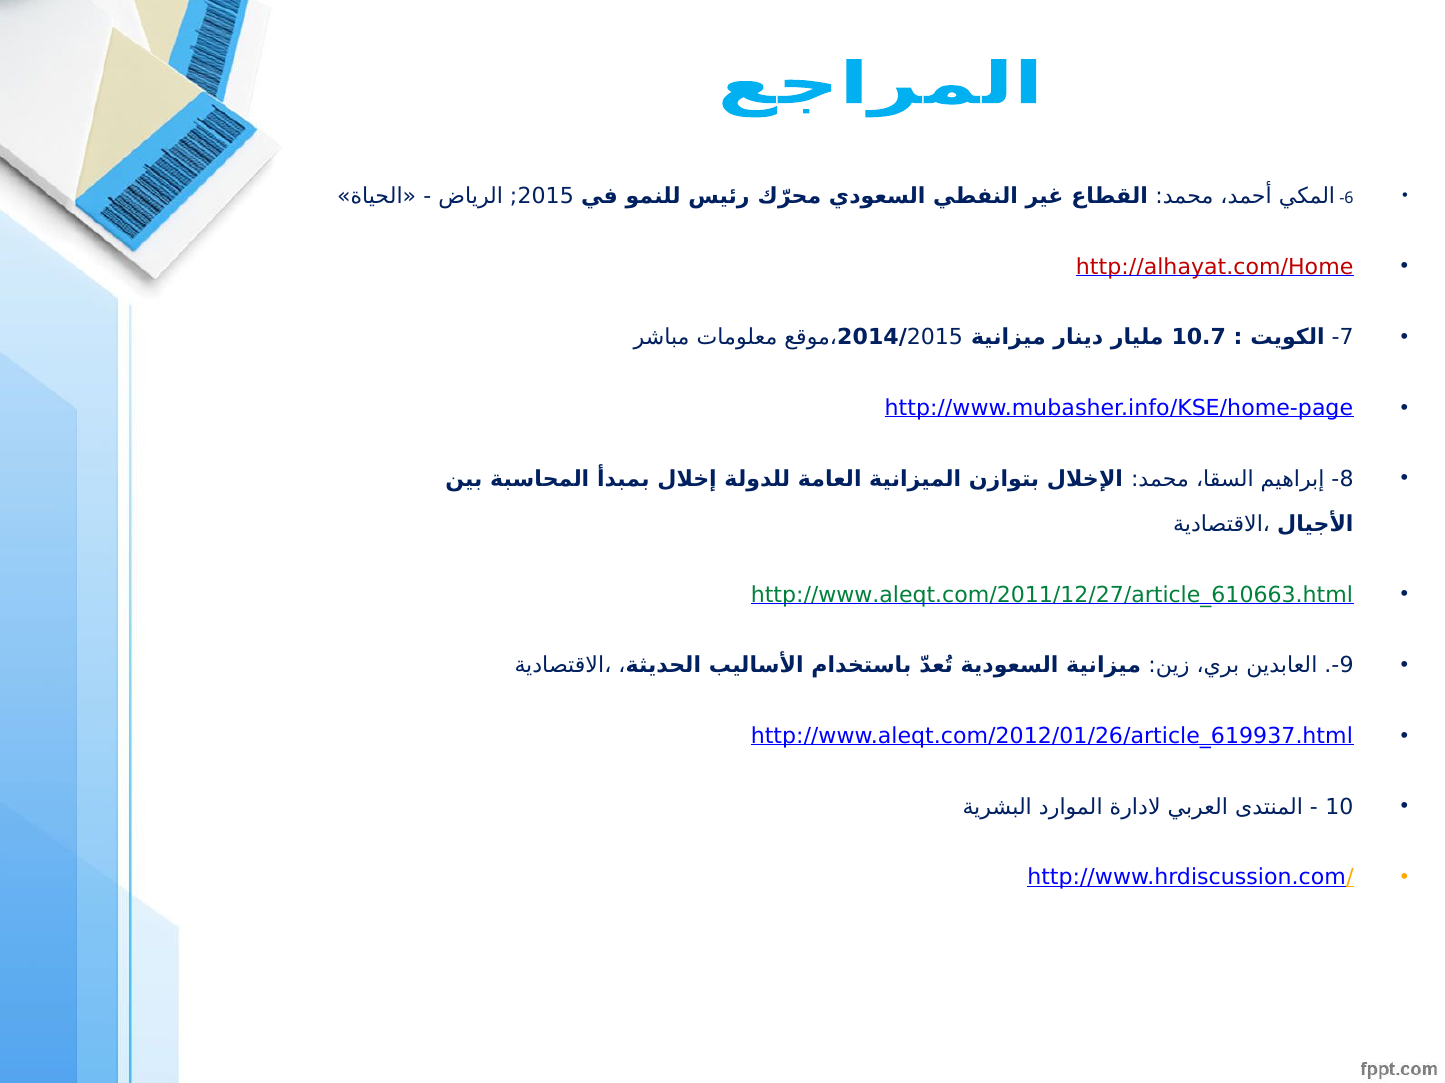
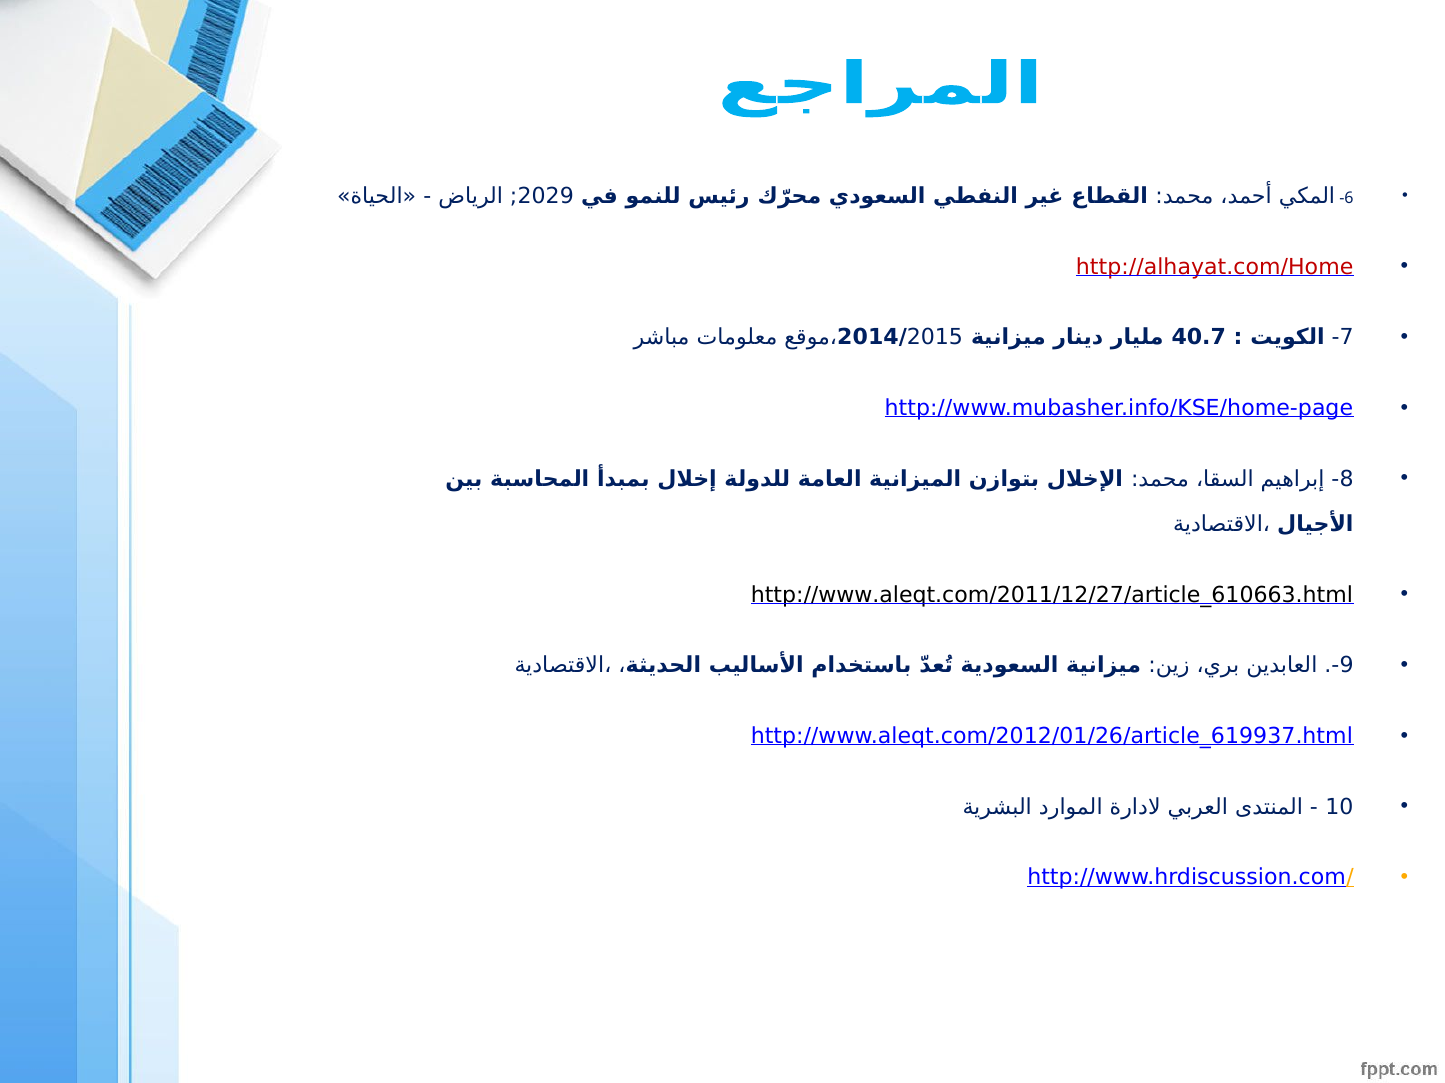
2015: 2015 -> 2029 (546, 196)
10.7: 10.7 -> 40.7 (1199, 338)
http://www.aleqt.com/2011/12/27/article_610663.html colour: green -> black (1052, 595)
